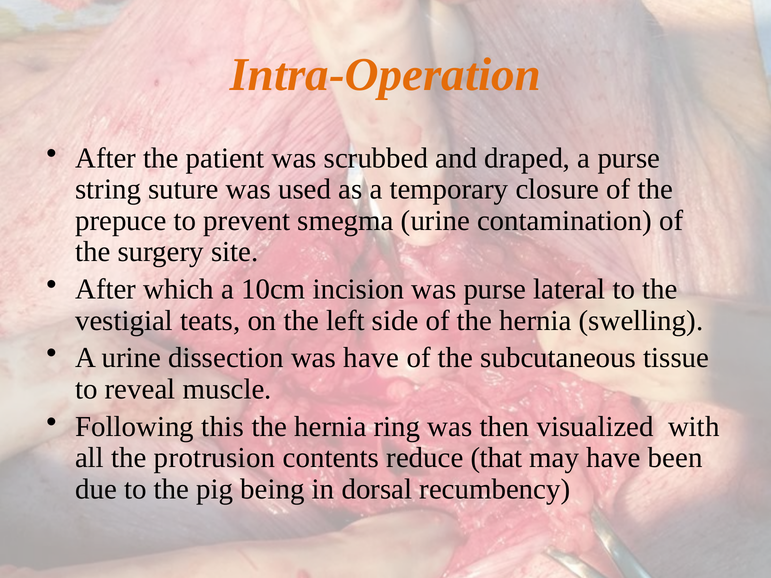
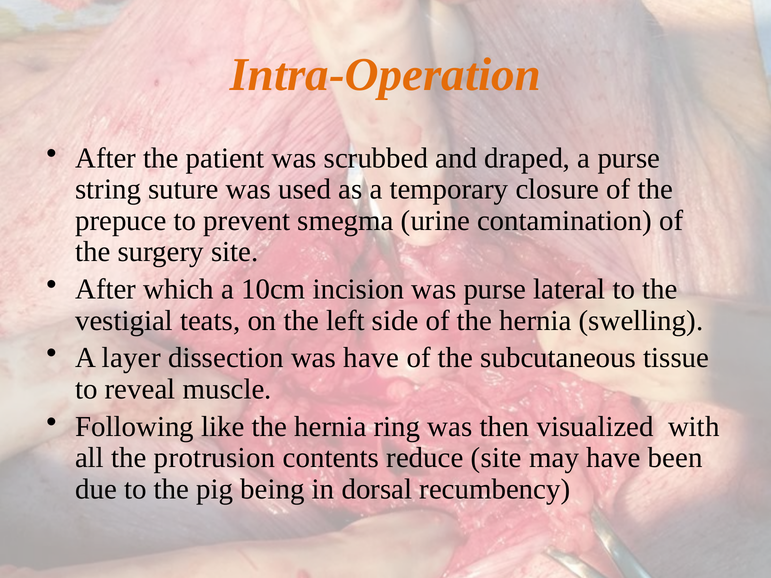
A urine: urine -> layer (131, 358)
this: this -> like (223, 427)
reduce that: that -> site (496, 458)
